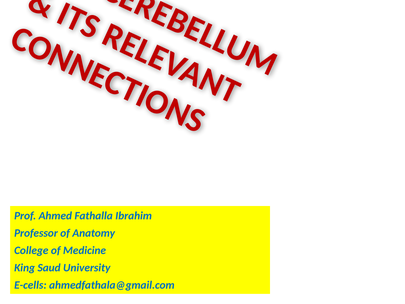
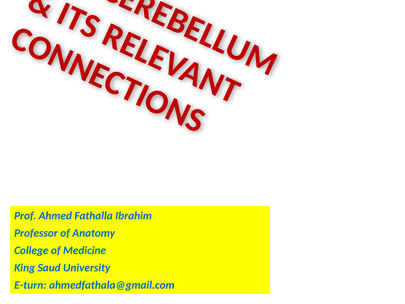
E-cells: E-cells -> E-turn (30, 285)
